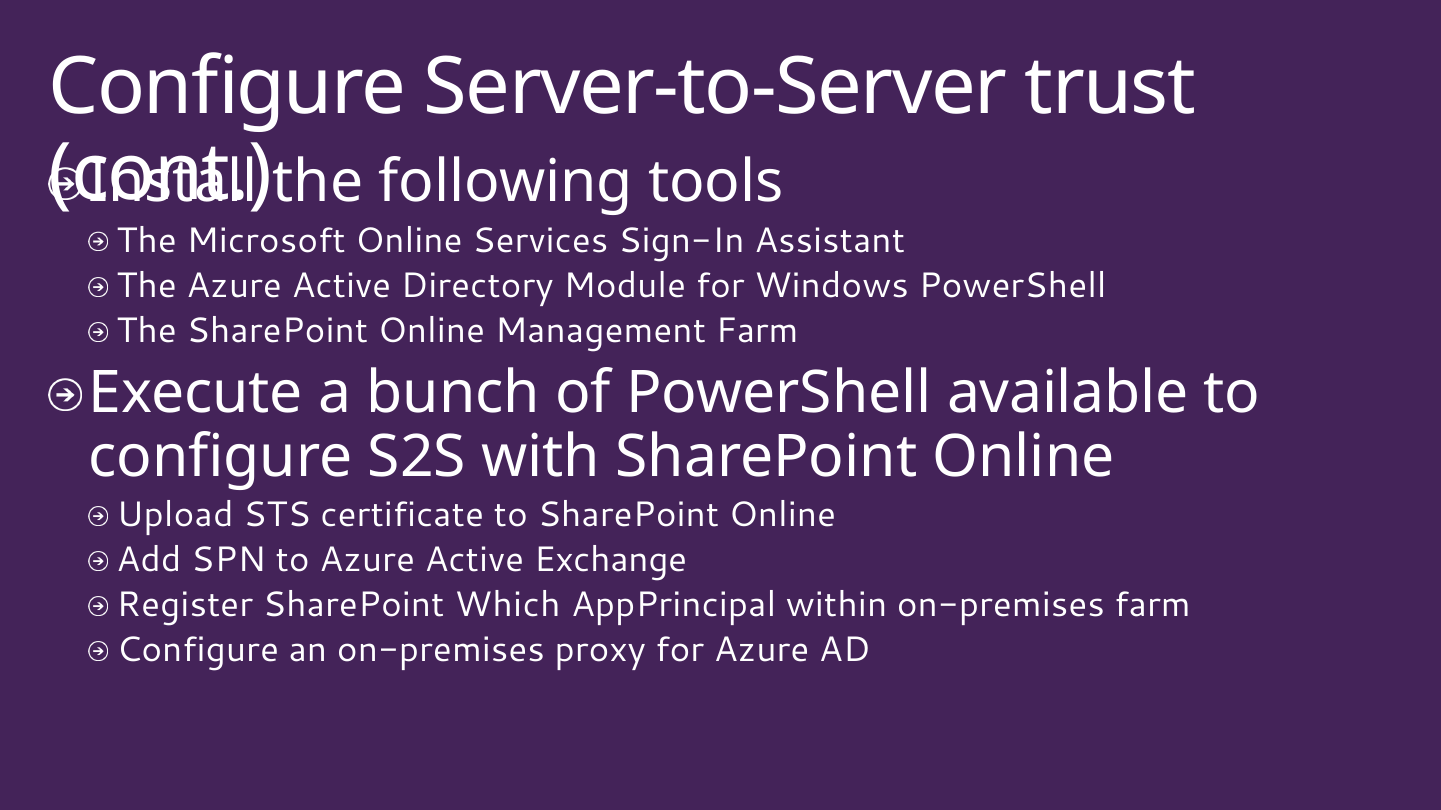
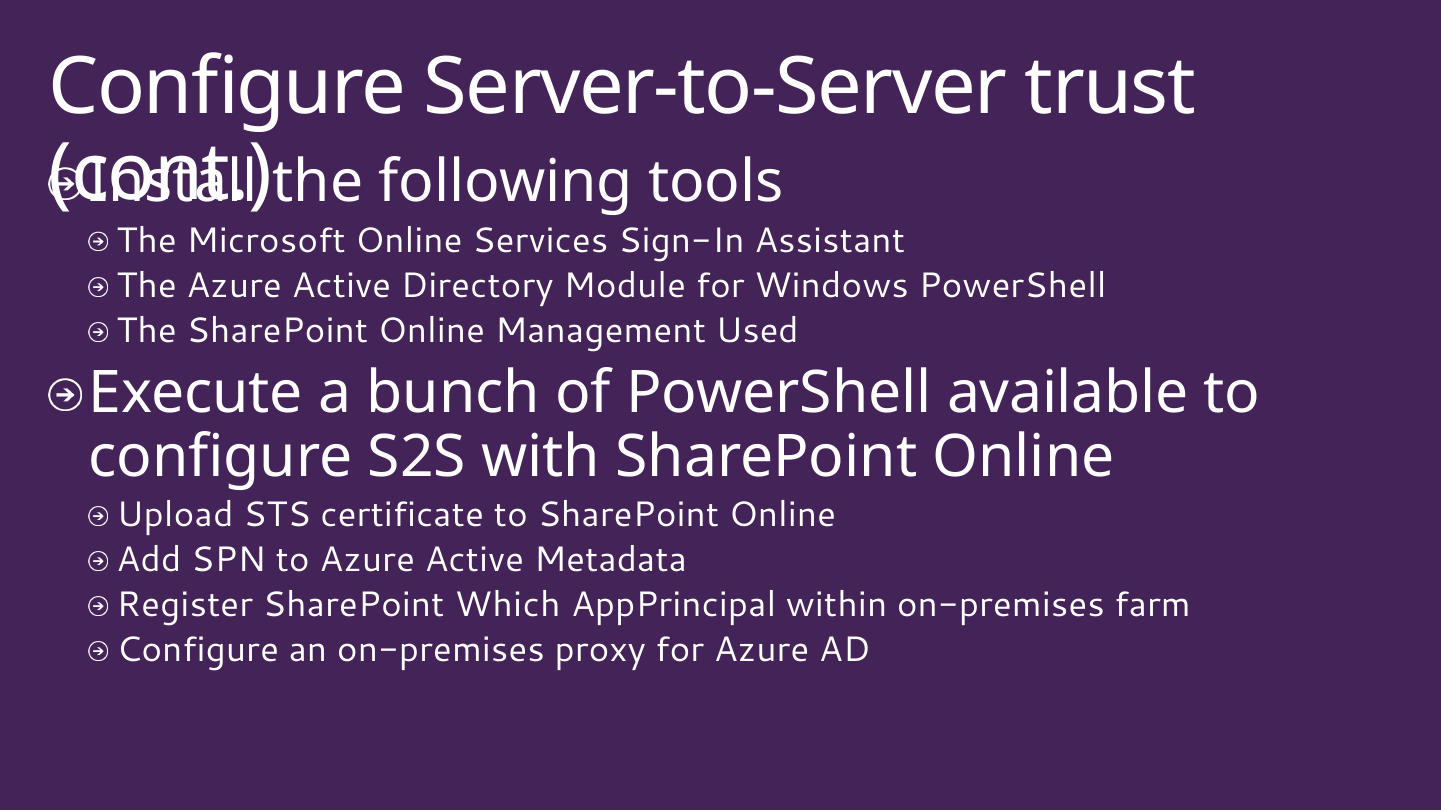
Management Farm: Farm -> Used (757, 331)
Exchange: Exchange -> Metadata (610, 560)
